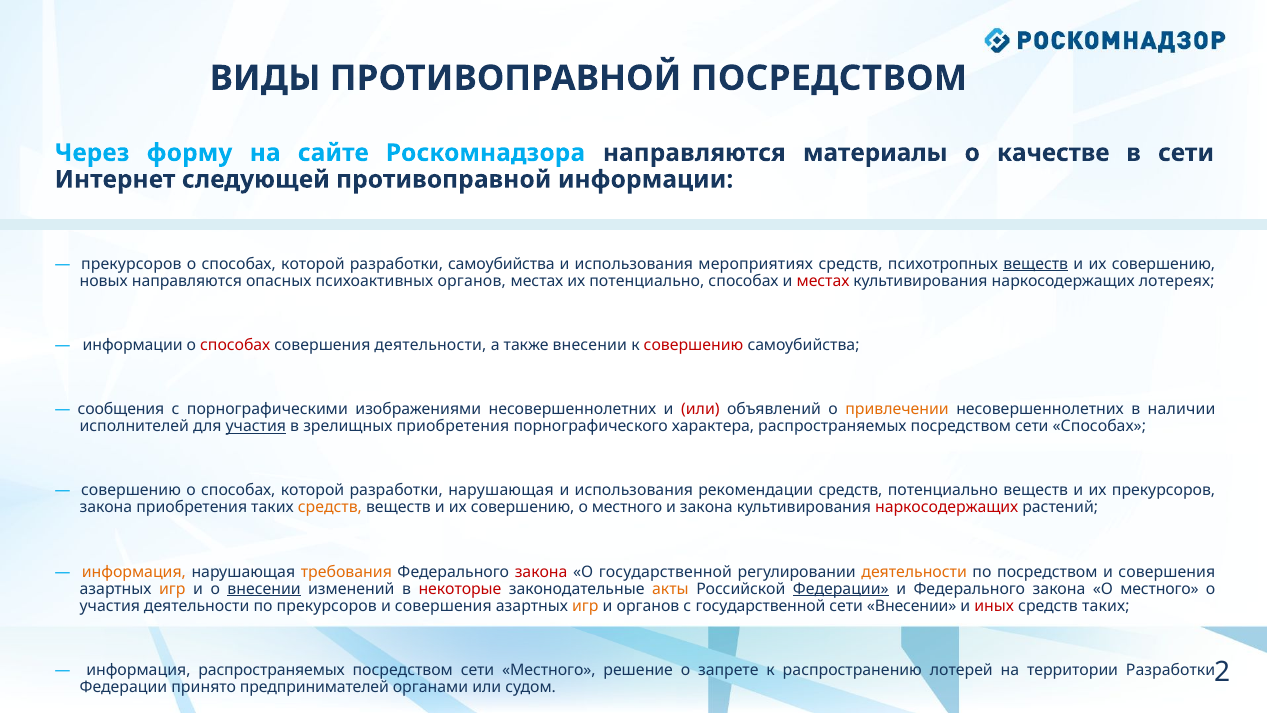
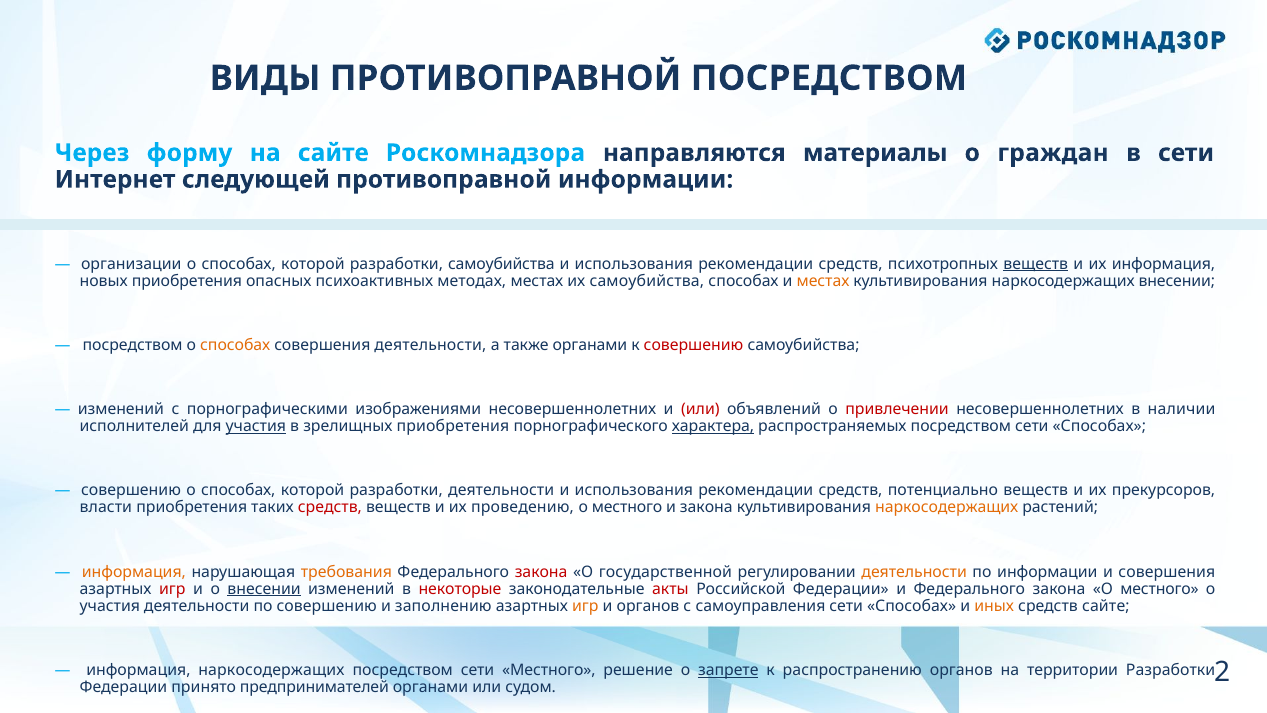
качестве: качестве -> граждан (1053, 153)
прекурсоров: прекурсоров -> организации (131, 264)
мероприятиях: мероприятиях -> рекомендации (756, 264)
совершению: совершению -> информация (1164, 264)
новых направляются: направляются -> приобретения (187, 281)
психоактивных органов: органов -> методах (472, 281)
их потенциально: потенциально -> самоубийства (647, 281)
местах colour: red -> orange (823, 281)
наркосодержащих лотереях: лотереях -> внесении (1177, 281)
информации: информации -> посредством (133, 345)
способах colour: red -> orange (235, 345)
также внесении: внесении -> органами (590, 345)
сообщения: сообщения -> изменений (121, 409)
привлечении colour: orange -> red (897, 409)
характера underline: none -> present (713, 426)
разработки нарушающая: нарушающая -> деятельности (501, 490)
закона: закона -> власти (106, 508)
средств colour: orange -> red (330, 508)
совершению: совершению -> проведению (523, 508)
наркосодержащих colour: red -> orange (947, 508)
по посредством: посредством -> информации (1047, 572)
игр colour: orange -> red (172, 589)
акты colour: orange -> red (670, 589)
Федерации underline: present -> none (841, 589)
по прекурсоров: прекурсоров -> совершению (327, 606)
совершения: совершения -> заполнению (443, 606)
с государственной: государственной -> самоуправления (760, 606)
Внесении: Внесении -> Способах (912, 606)
иных colour: red -> orange (994, 606)
средств таких: таких -> сайте (1106, 606)
информация распространяемых: распространяемых -> наркосодержащих (271, 670)
запрете underline: none -> present (728, 670)
распространению лотерей: лотерей -> органов (961, 670)
